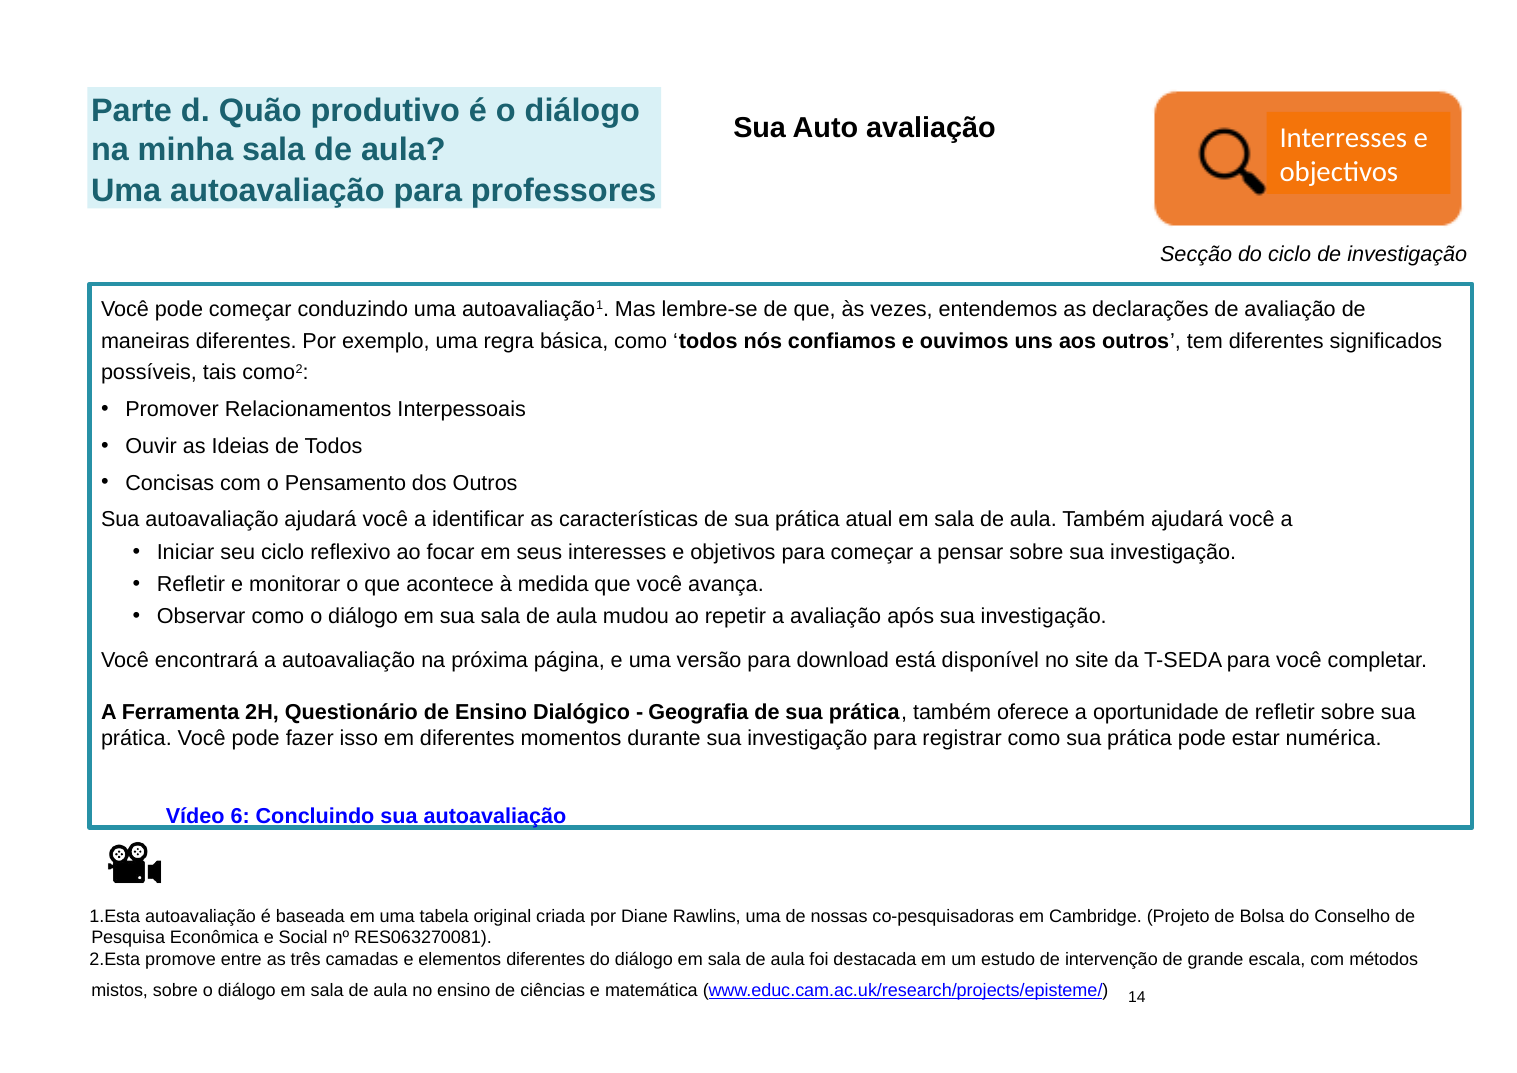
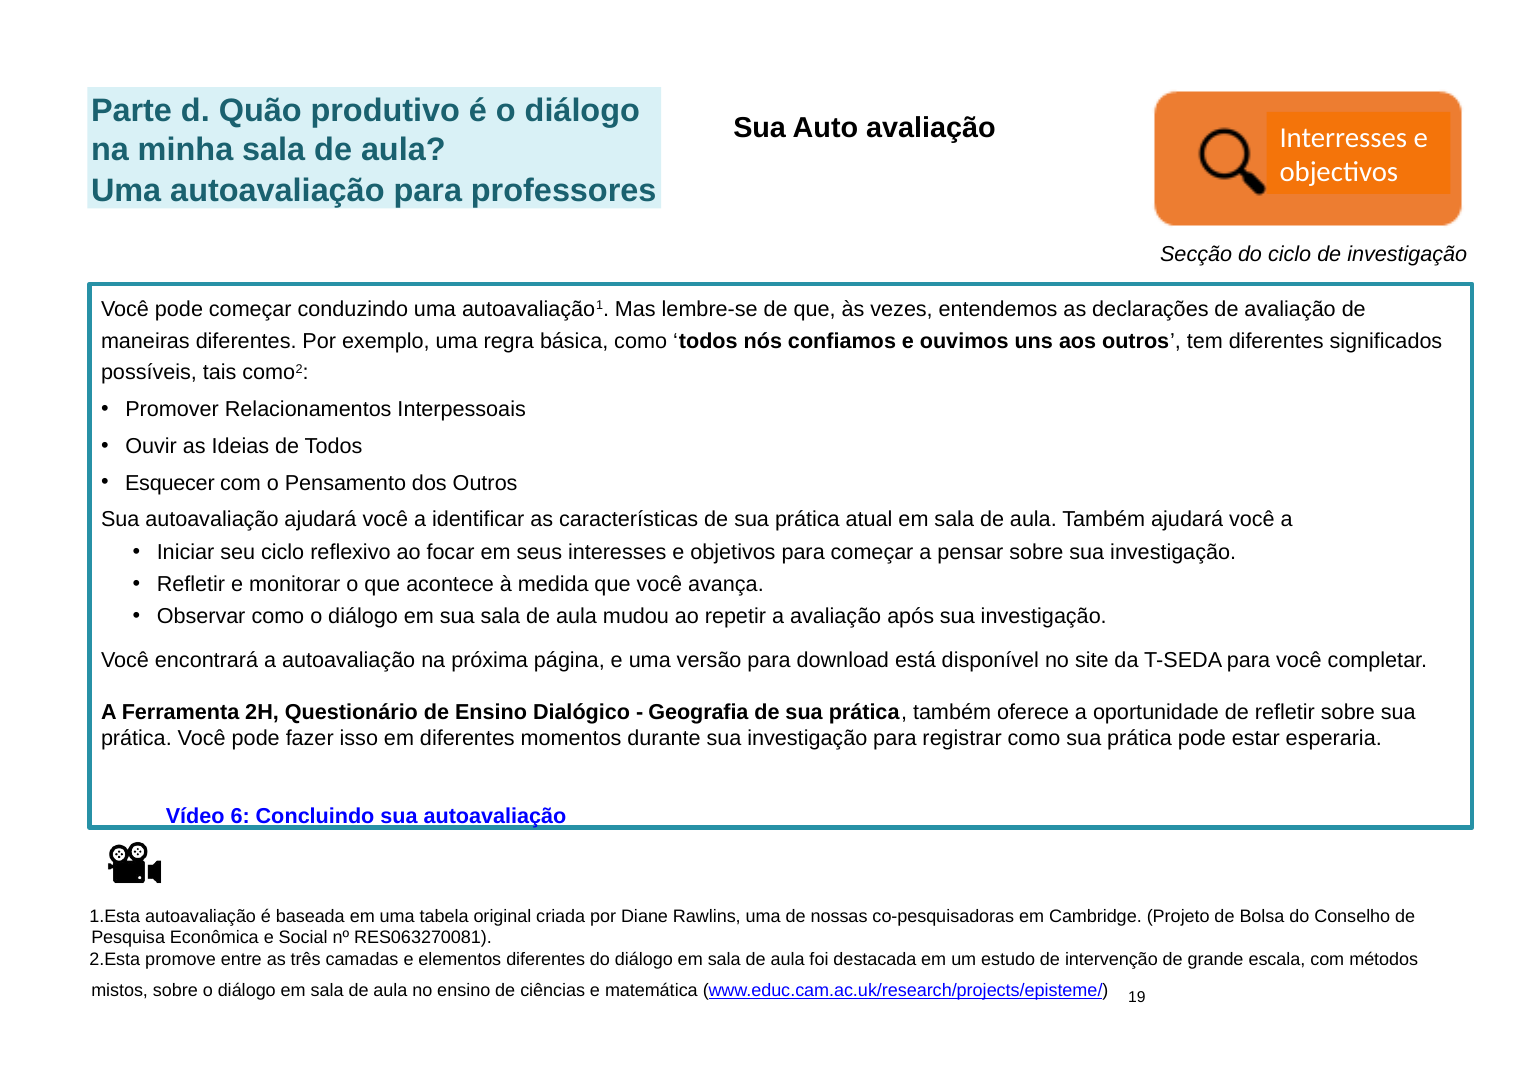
Concisas: Concisas -> Esquecer (170, 483)
numérica: numérica -> esperaria (1334, 738)
14: 14 -> 19 (1137, 998)
